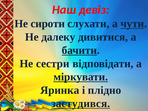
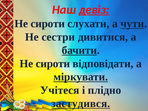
девіз underline: none -> present (94, 10)
далеку: далеку -> сестри (58, 37)
сестри: сестри -> сироти (53, 64)
Яринка: Яринка -> Учітеся (60, 90)
